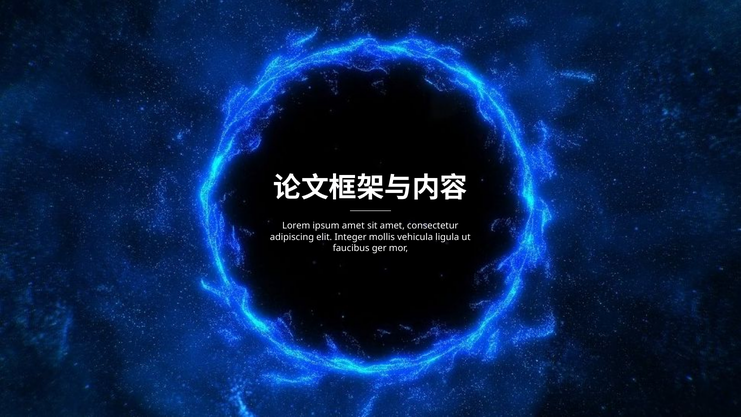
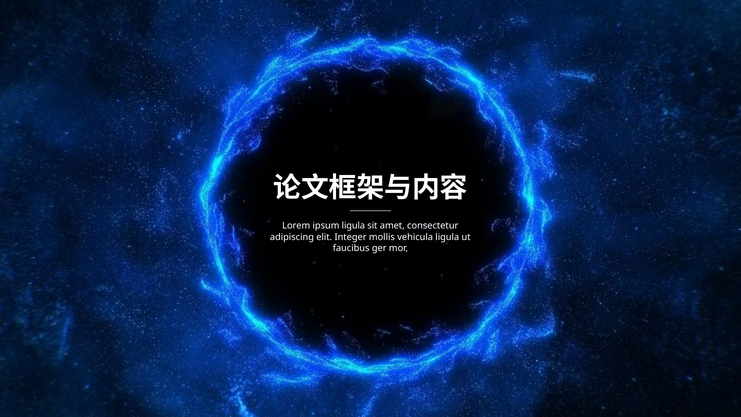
ipsum amet: amet -> ligula (353, 226)
